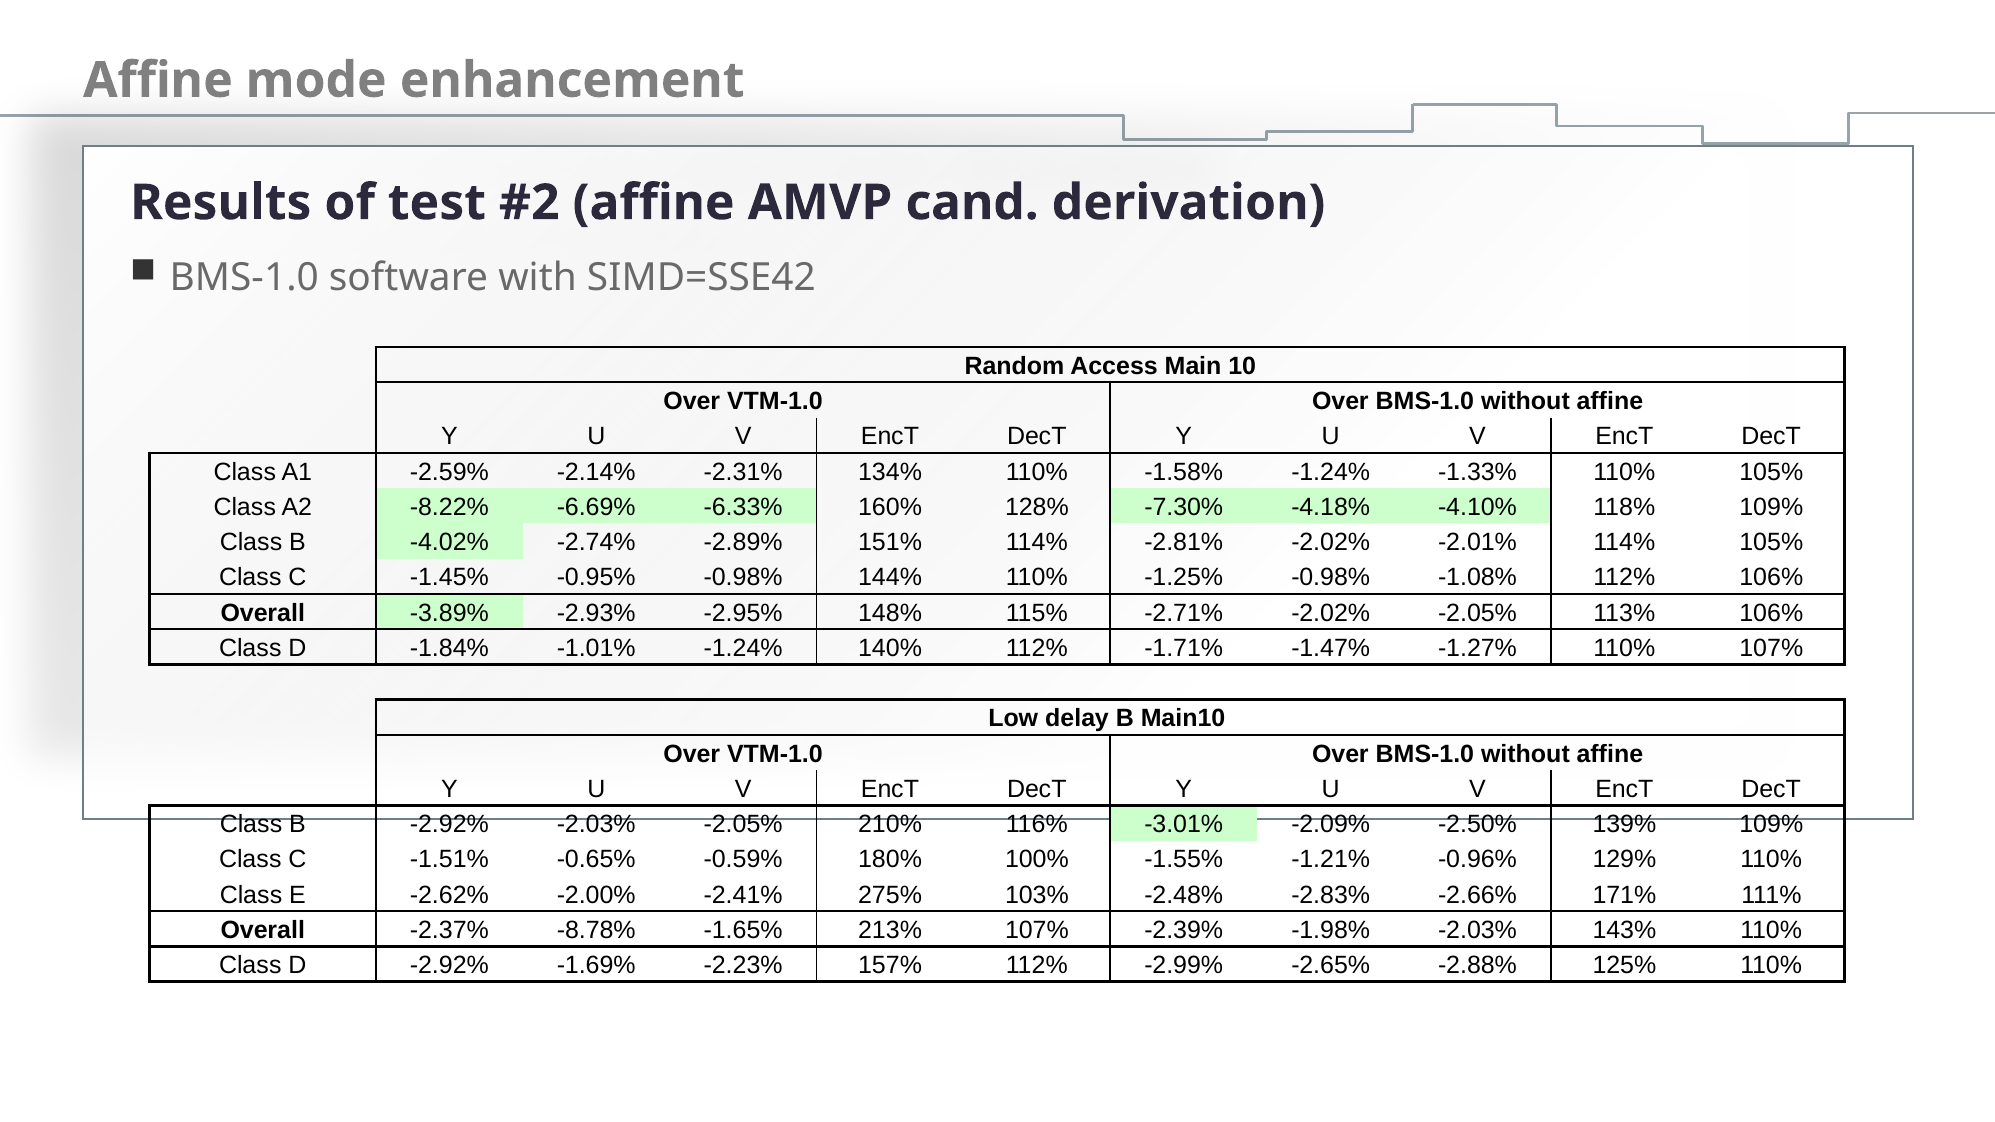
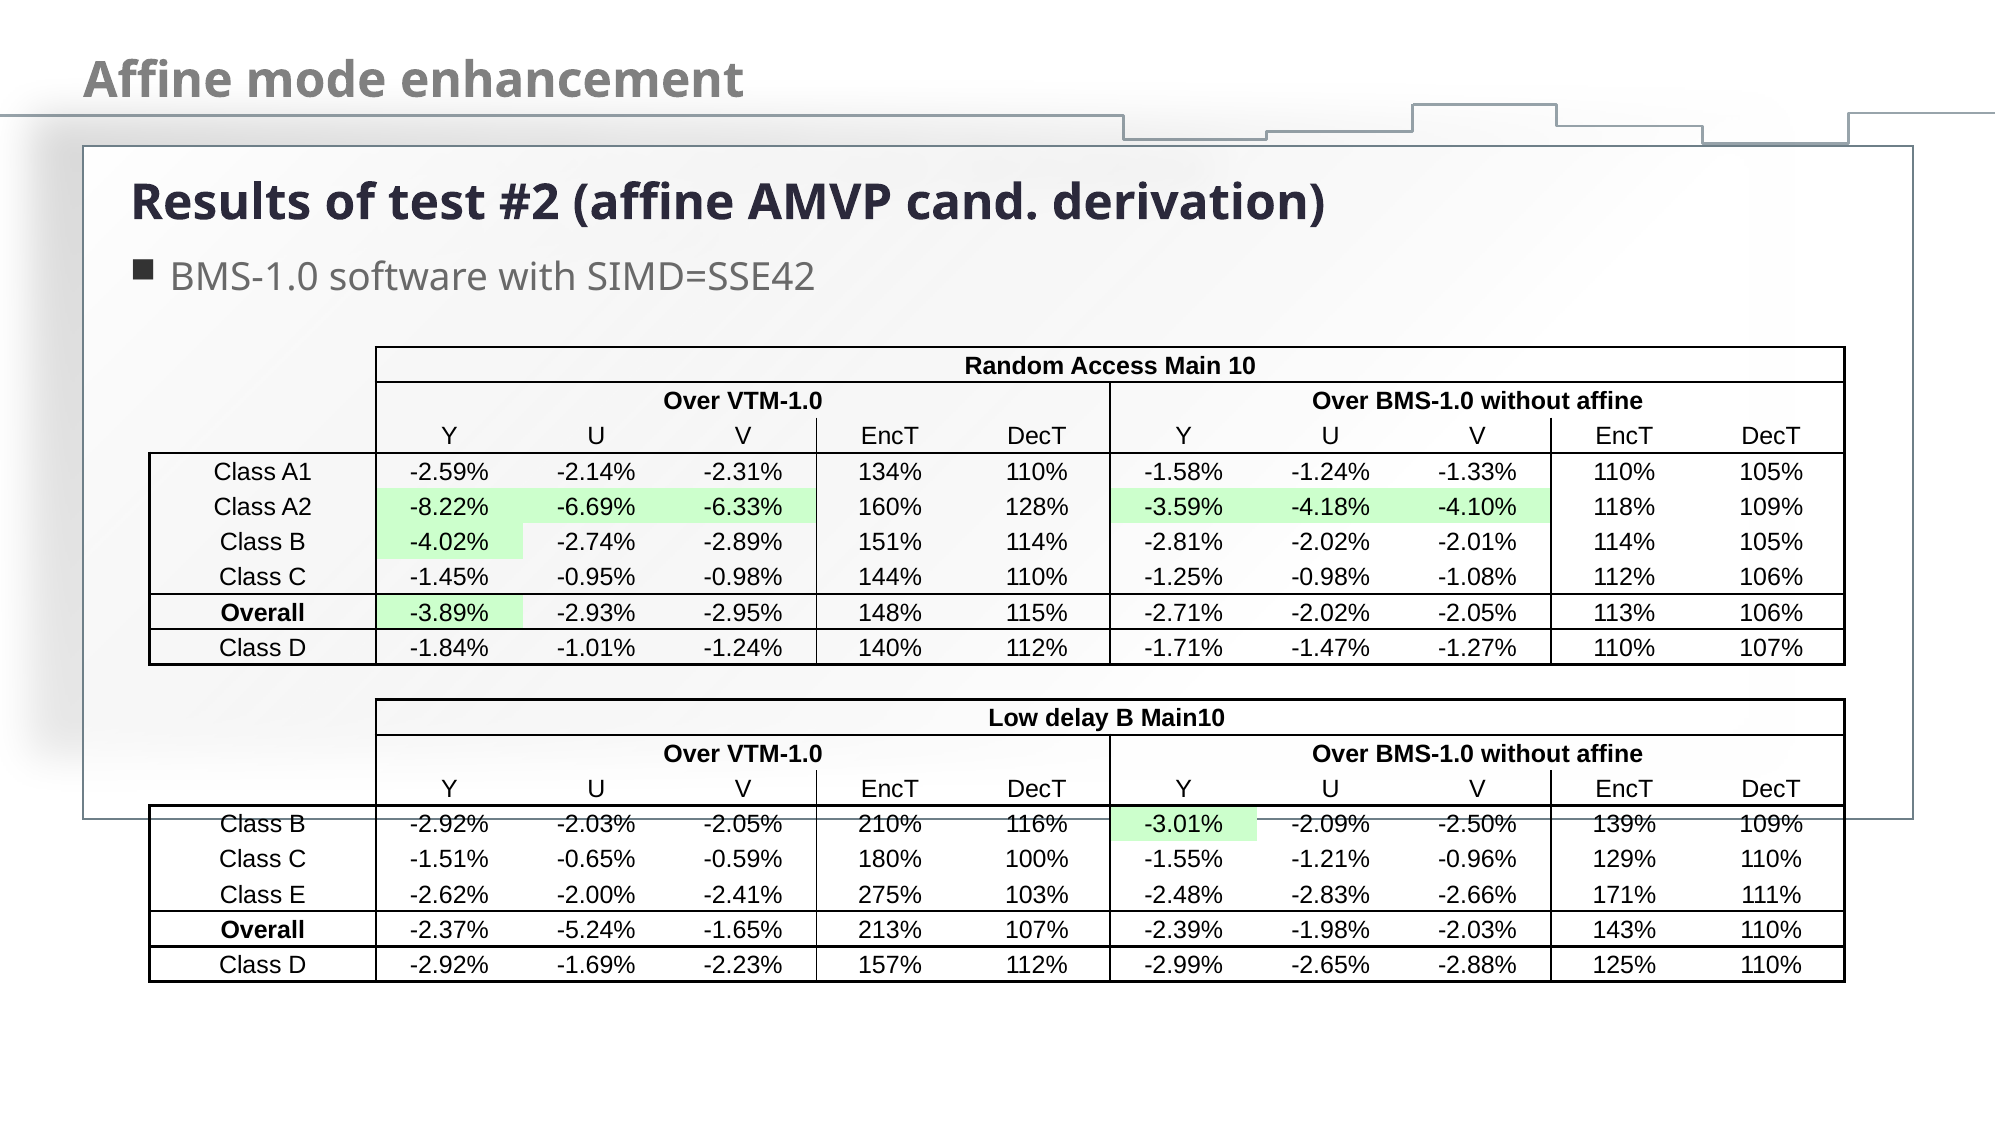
-7.30%: -7.30% -> -3.59% (1184, 507)
-8.78%: -8.78% -> -5.24% (596, 930)
